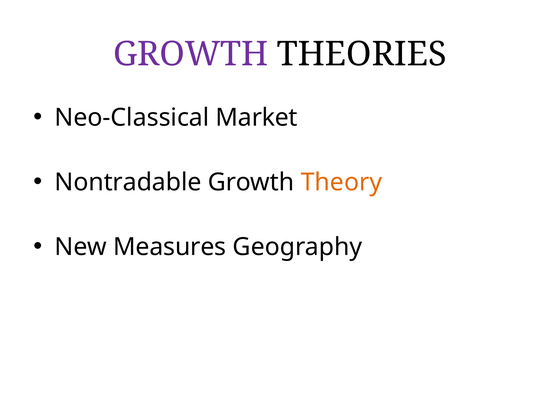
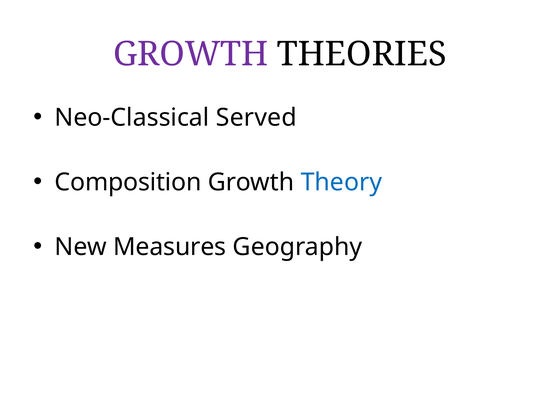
Market: Market -> Served (256, 117)
Nontradable: Nontradable -> Composition (128, 182)
Theory colour: orange -> blue (341, 182)
